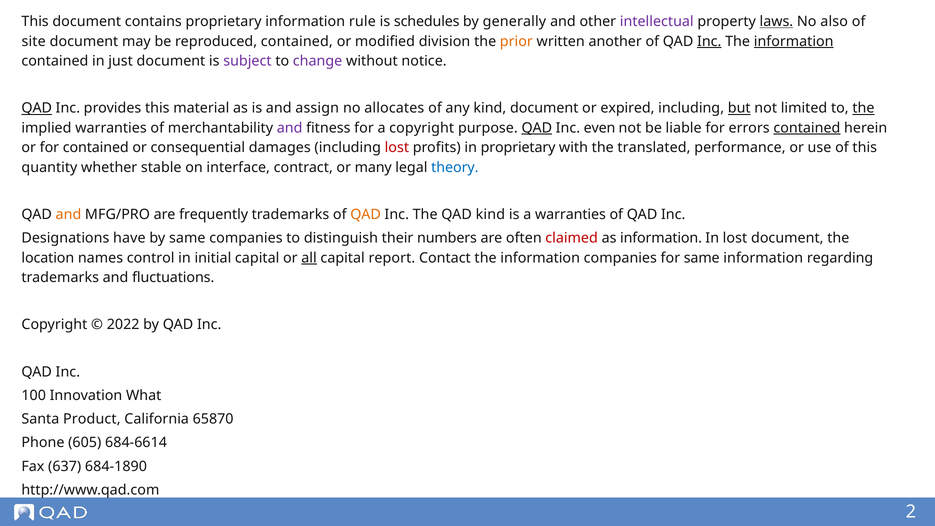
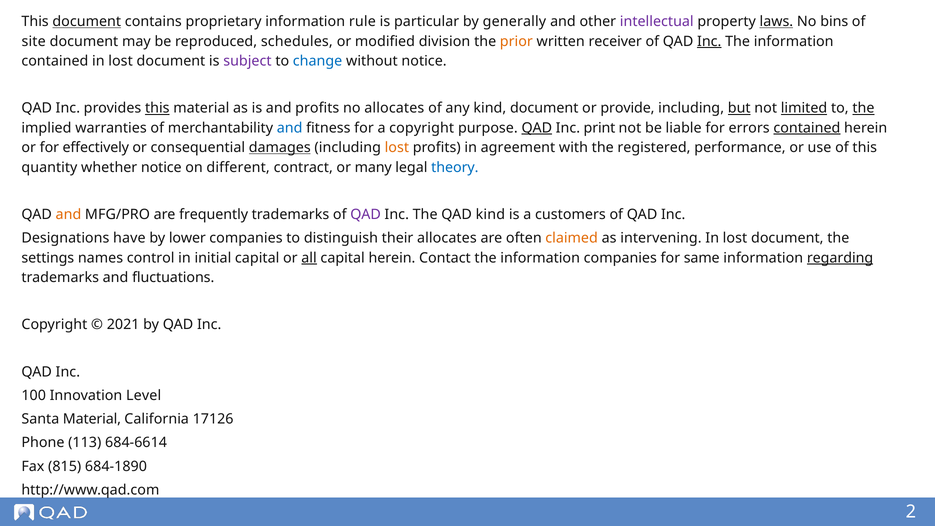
document underline: none -> present (87, 22)
schedules: schedules -> particular (427, 22)
also: also -> bins (834, 22)
reproduced contained: contained -> schedules (297, 41)
another: another -> receiver (615, 41)
information underline: present -> none (794, 41)
contained in just: just -> lost (121, 61)
change colour: purple -> blue (318, 61)
QAD underline: present -> none (37, 108)
this underline: none -> present (157, 108)
and assign: assign -> profits (317, 108)
expired: expired -> provide (627, 108)
limited underline: none -> present (804, 108)
and colour: purple -> blue (290, 128)
even: even -> print (600, 128)
for contained: contained -> effectively (96, 148)
damages underline: none -> present (280, 148)
lost colour: red -> orange (397, 148)
in proprietary: proprietary -> agreement (518, 148)
translated: translated -> registered (654, 148)
whether stable: stable -> notice (161, 167)
interface: interface -> different (238, 167)
QAD colour: orange -> purple (366, 214)
a warranties: warranties -> customers (570, 214)
by same: same -> lower (187, 238)
their numbers: numbers -> allocates (447, 238)
claimed colour: red -> orange (572, 238)
as information: information -> intervening (661, 238)
location: location -> settings (48, 258)
capital report: report -> herein (392, 258)
regarding underline: none -> present (840, 258)
2022: 2022 -> 2021 (123, 325)
What: What -> Level (144, 395)
Santa Product: Product -> Material (92, 419)
65870: 65870 -> 17126 (213, 419)
605: 605 -> 113 (85, 443)
637: 637 -> 815 (65, 466)
